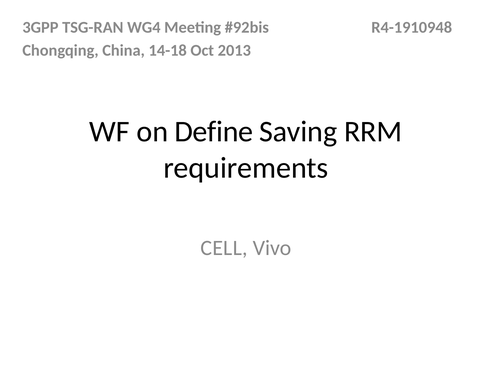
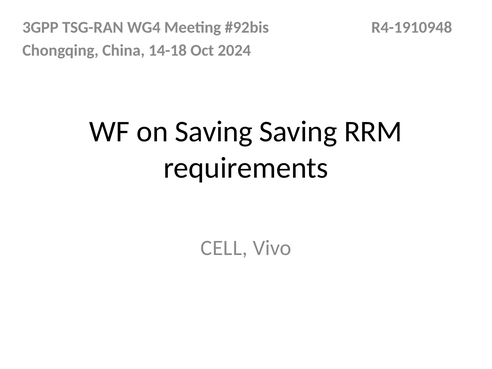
2013: 2013 -> 2024 (234, 50)
on Define: Define -> Saving (214, 132)
